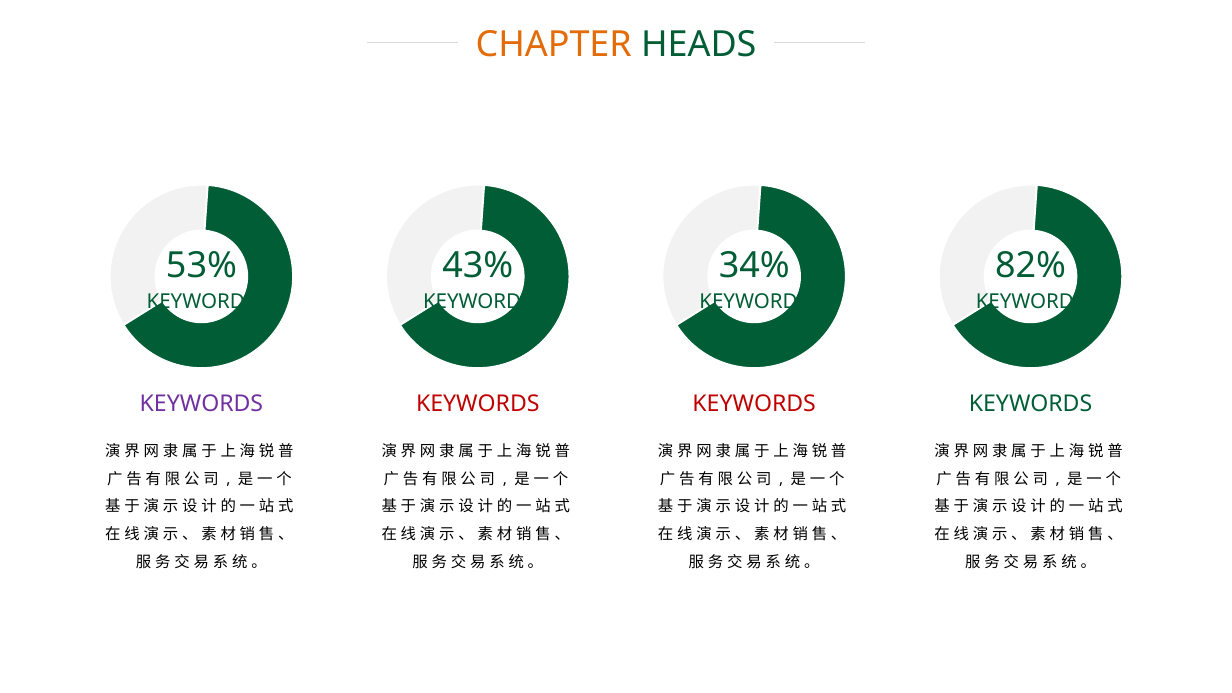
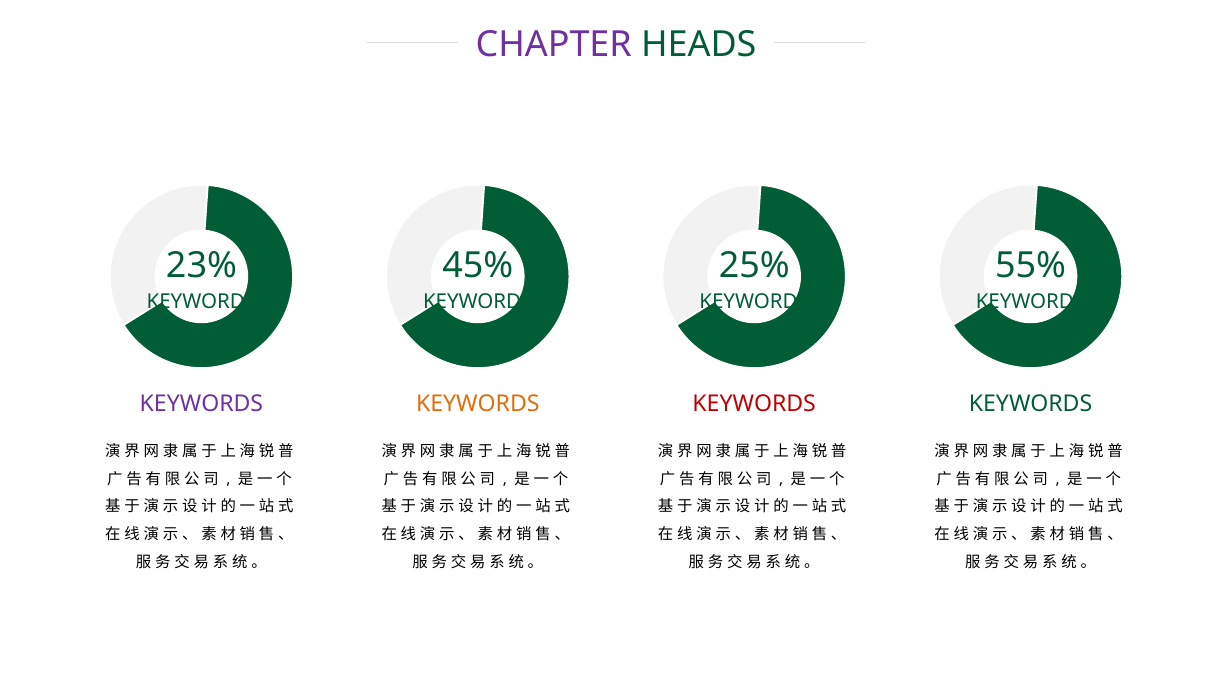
CHAPTER colour: orange -> purple (554, 45)
53%: 53% -> 23% (201, 266)
43%: 43% -> 45% (478, 266)
34%: 34% -> 25% (754, 266)
82%: 82% -> 55% (1031, 266)
KEYWORDS colour: red -> orange (478, 404)
